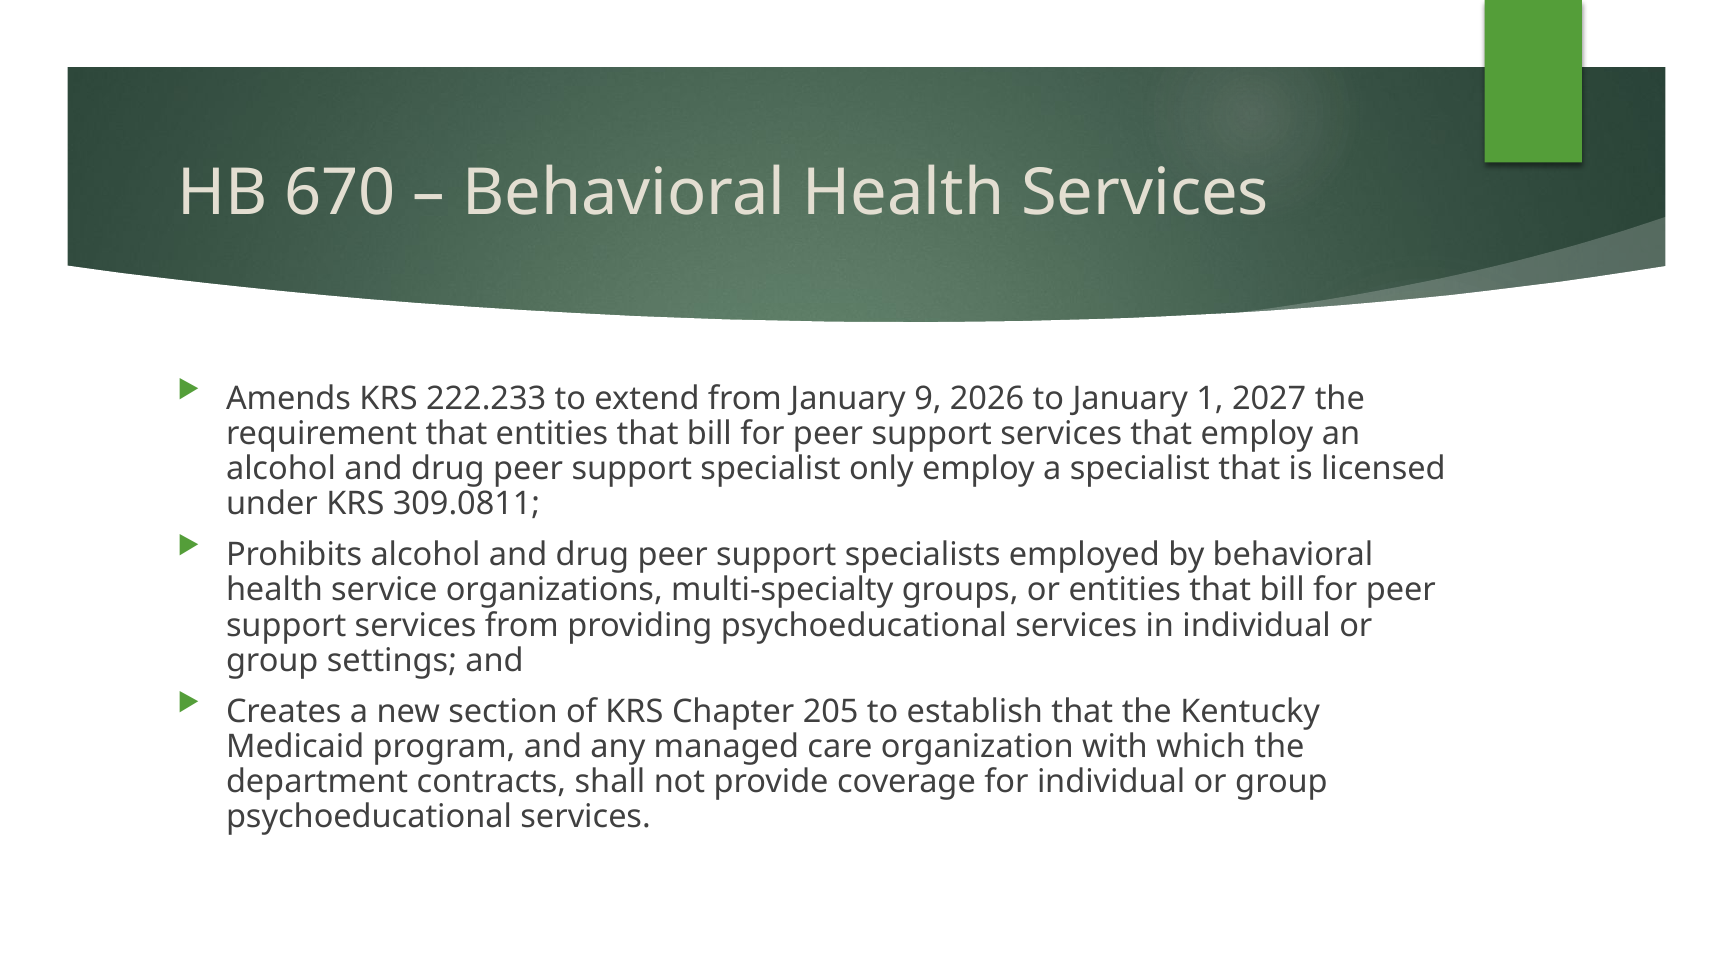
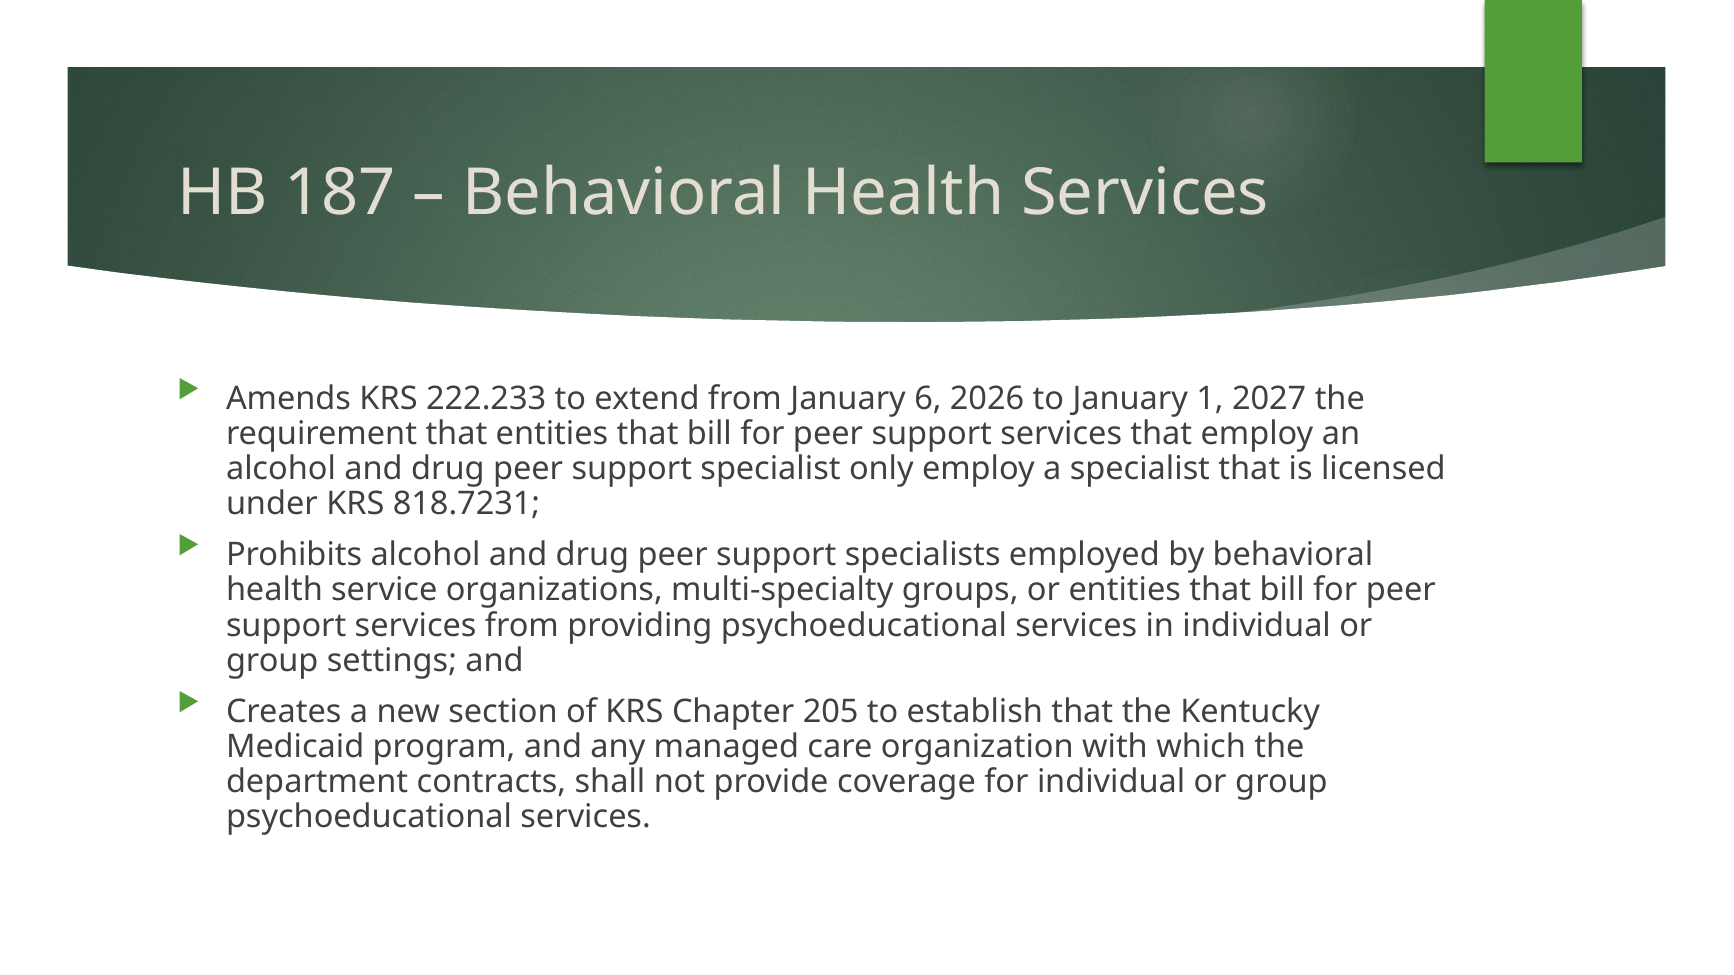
670: 670 -> 187 (340, 193)
9: 9 -> 6 (928, 399)
309.0811: 309.0811 -> 818.7231 (467, 504)
